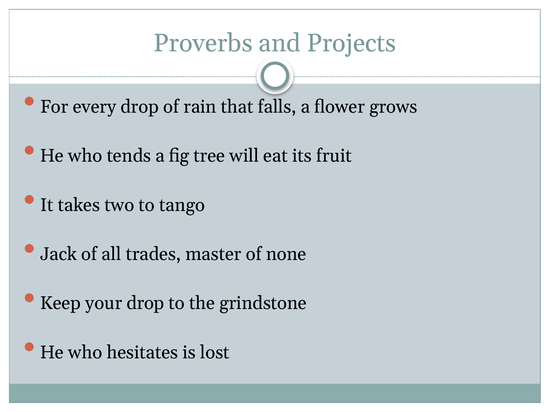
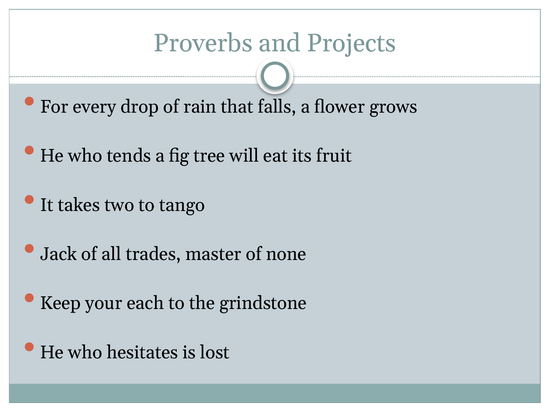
your drop: drop -> each (145, 304)
